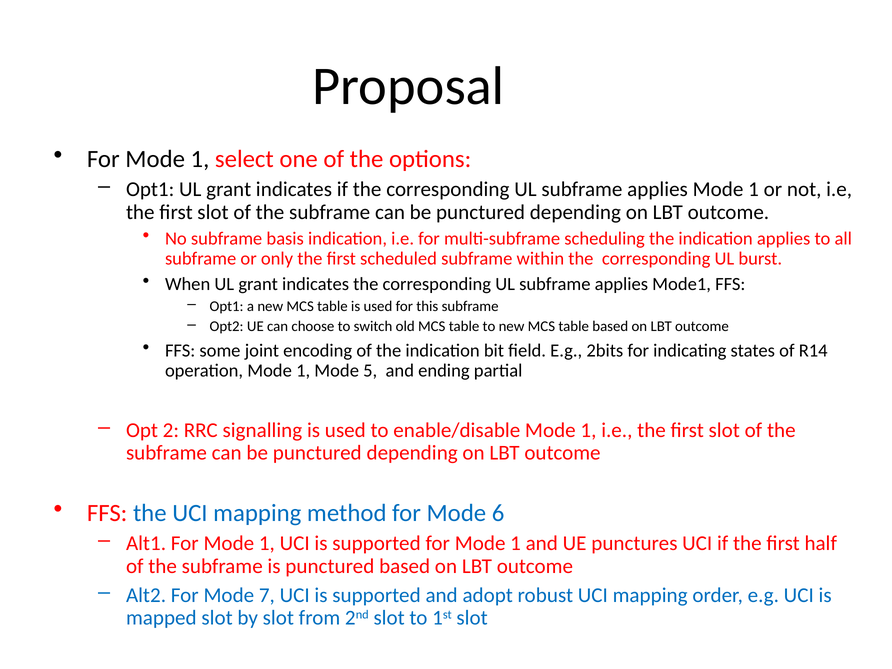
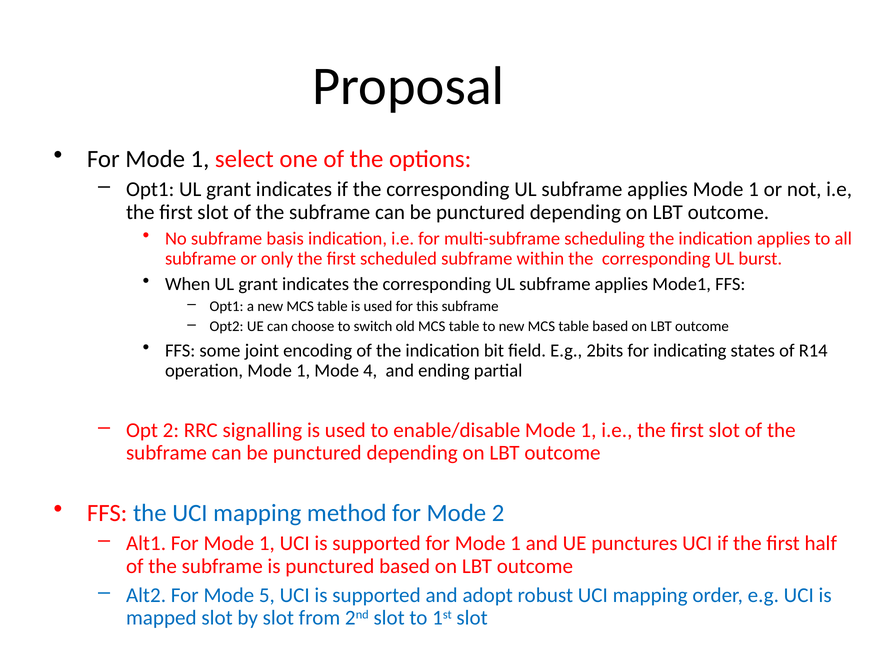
5: 5 -> 4 (370, 371)
Mode 6: 6 -> 2 (498, 513)
7: 7 -> 5 (267, 595)
